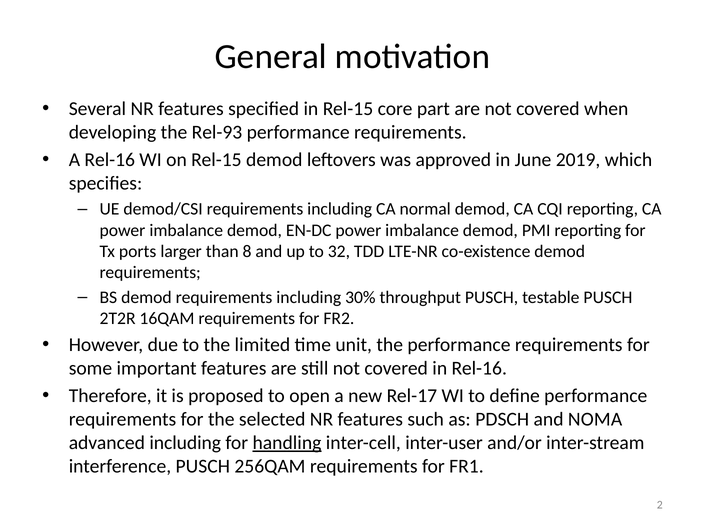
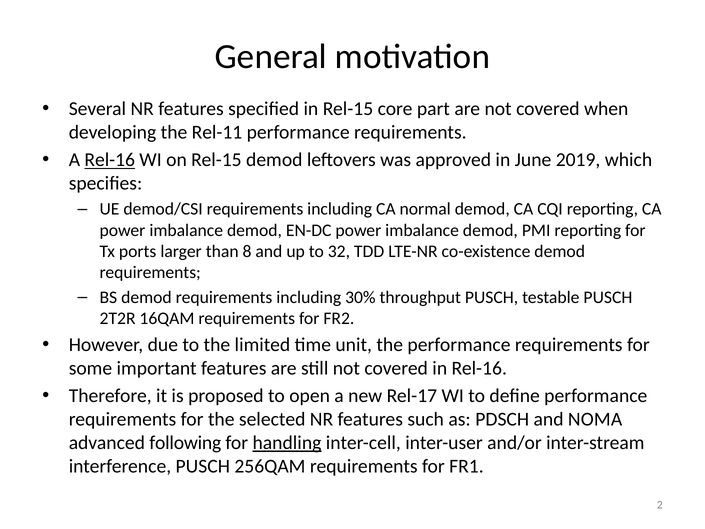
Rel-93: Rel-93 -> Rel-11 (217, 132)
Rel-16 underline: none -> present (110, 160)
advanced including: including -> following (185, 443)
